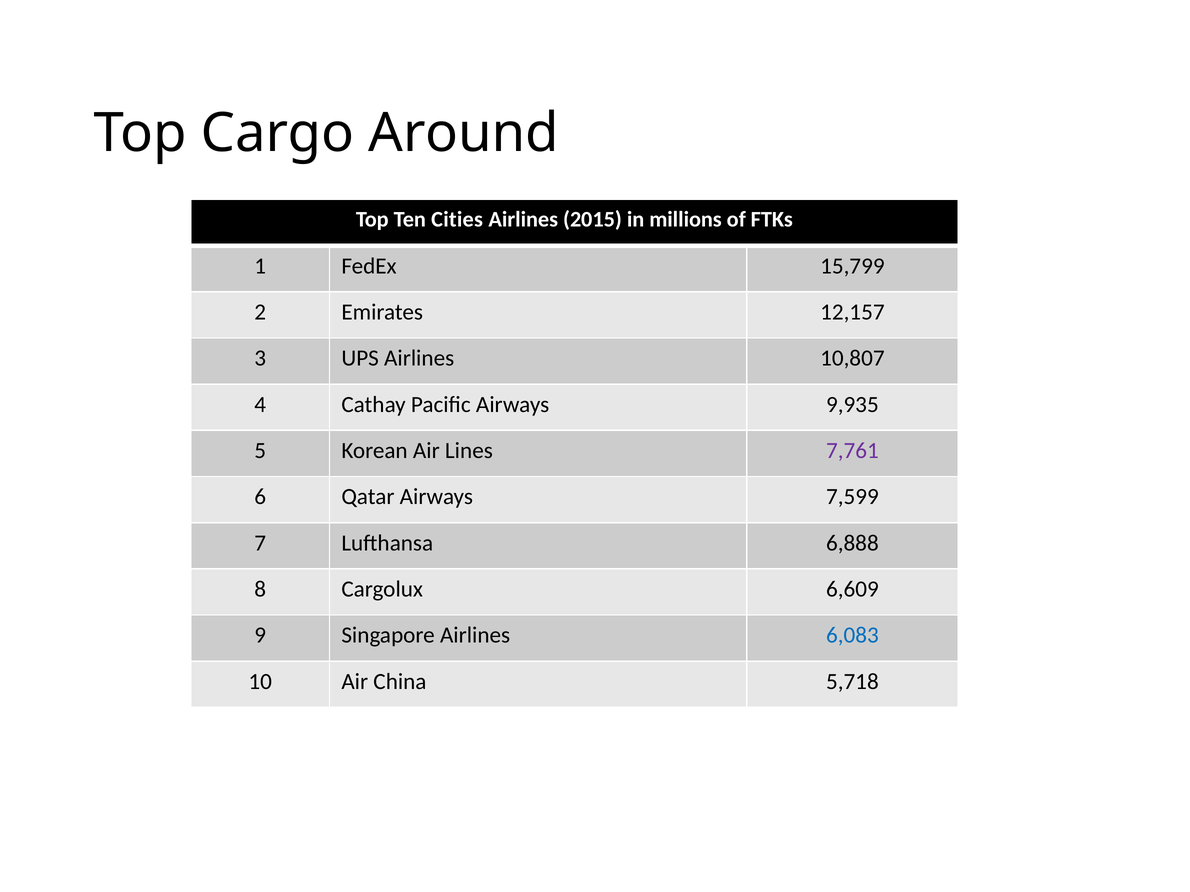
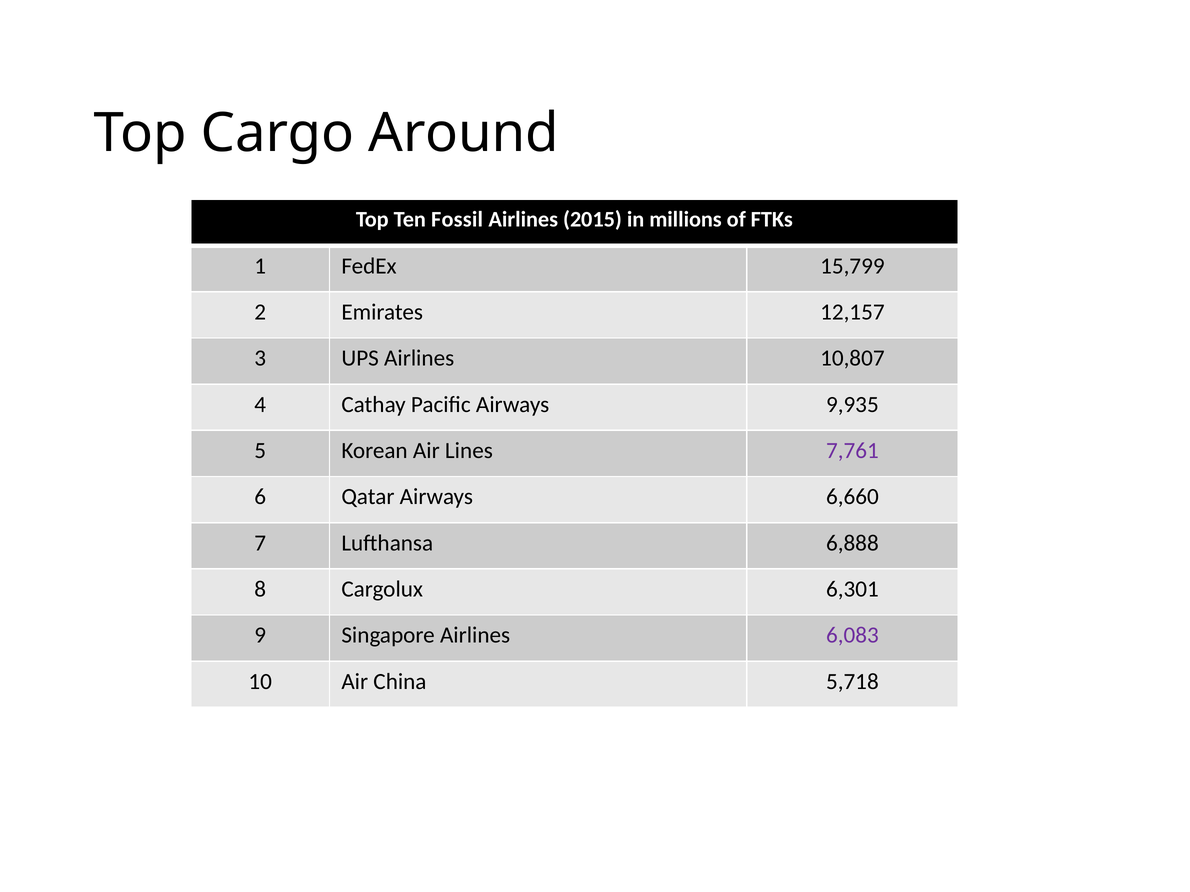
Cities: Cities -> Fossil (457, 219)
7,599: 7,599 -> 6,660 (852, 497)
6,609: 6,609 -> 6,301 (852, 589)
6,083 colour: blue -> purple (852, 636)
